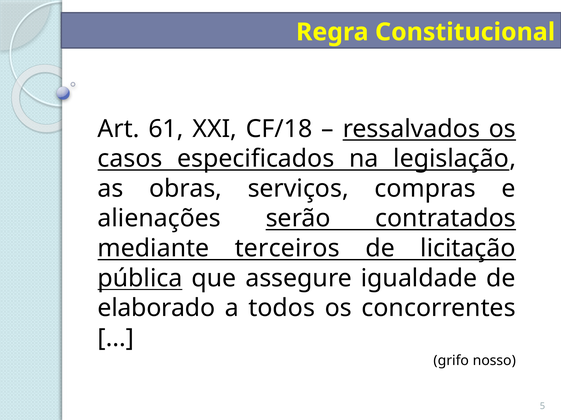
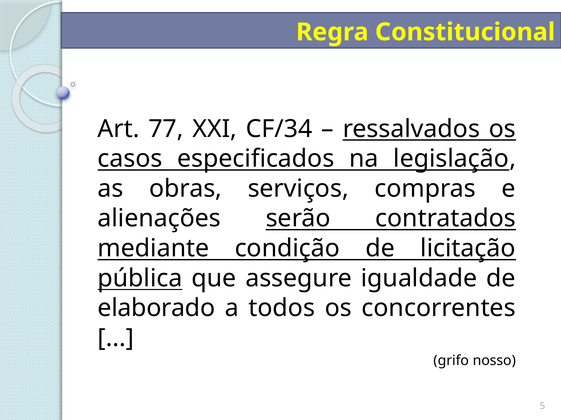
61: 61 -> 77 (166, 129)
CF/18: CF/18 -> CF/34 (279, 129)
terceiros: terceiros -> condição (287, 249)
